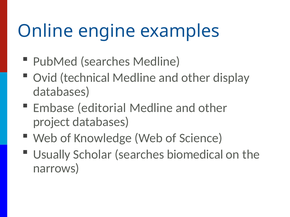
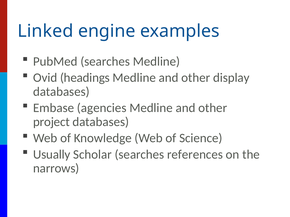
Online: Online -> Linked (45, 31)
technical: technical -> headings (85, 78)
editorial: editorial -> agencies (102, 108)
biomedical: biomedical -> references (195, 155)
